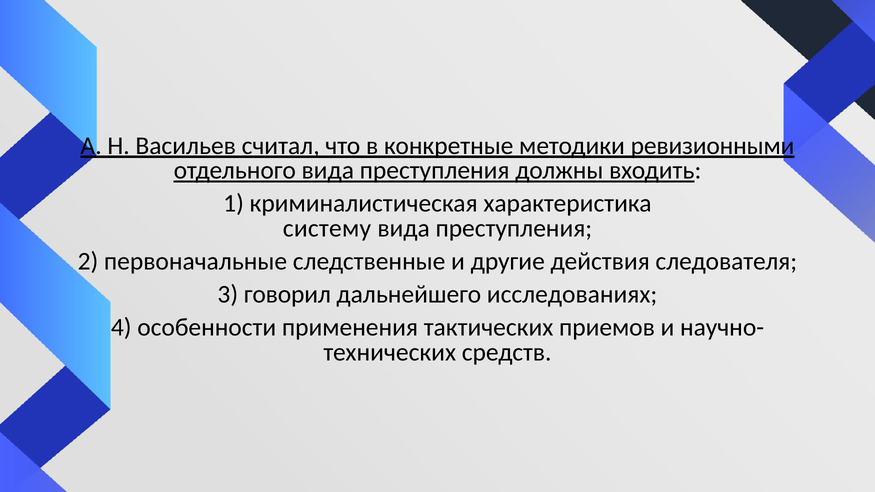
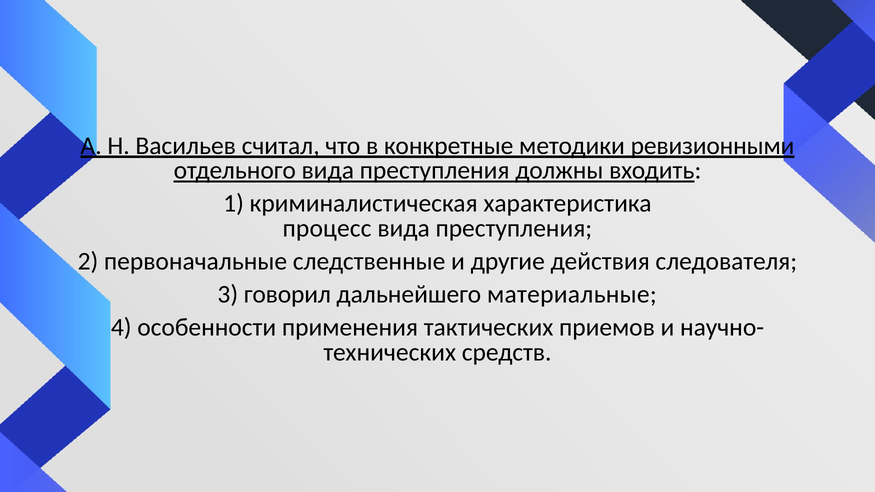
систему: систему -> процесс (327, 228)
исследованиях: исследованиях -> материальные (572, 294)
